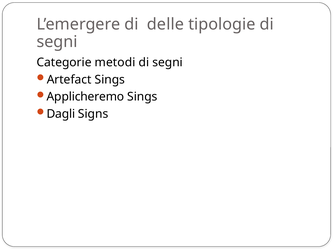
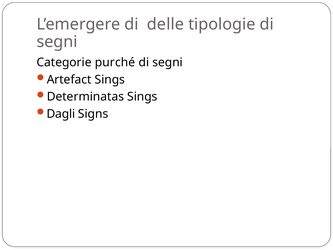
metodi: metodi -> purché (115, 62)
Applicheremo: Applicheremo -> Determinatas (85, 97)
